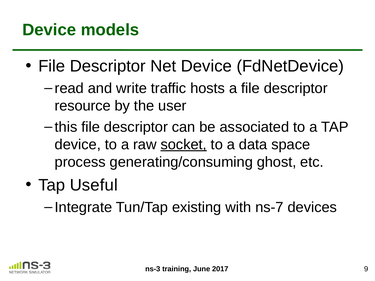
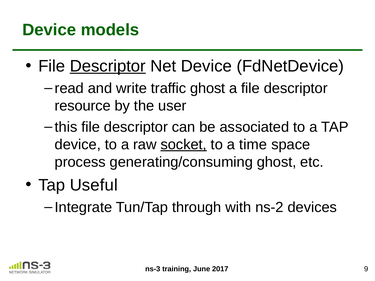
Descriptor underline: none -> present (108, 66)
traffic hosts: hosts -> ghost (208, 88)
data: data -> time (253, 145)
existing: existing -> through (197, 207)
ns-7: ns-7 -> ns-2 (269, 207)
